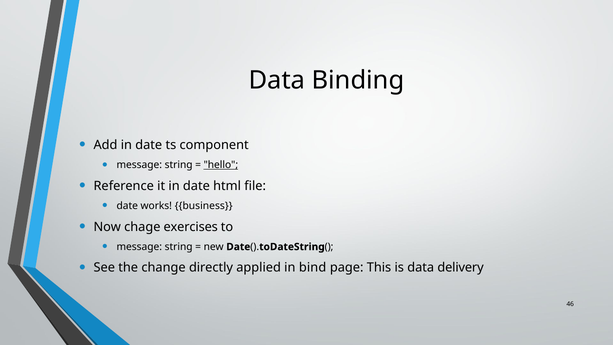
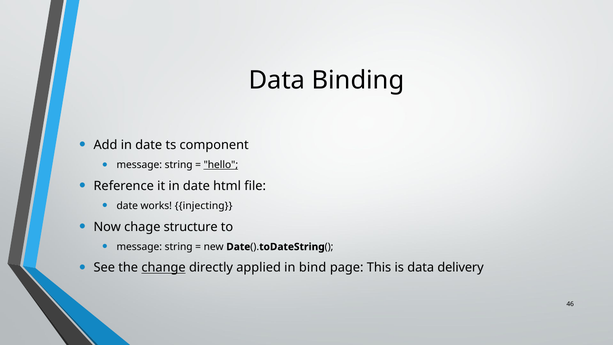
business: business -> injecting (204, 206)
exercises: exercises -> structure (191, 227)
change underline: none -> present (164, 268)
